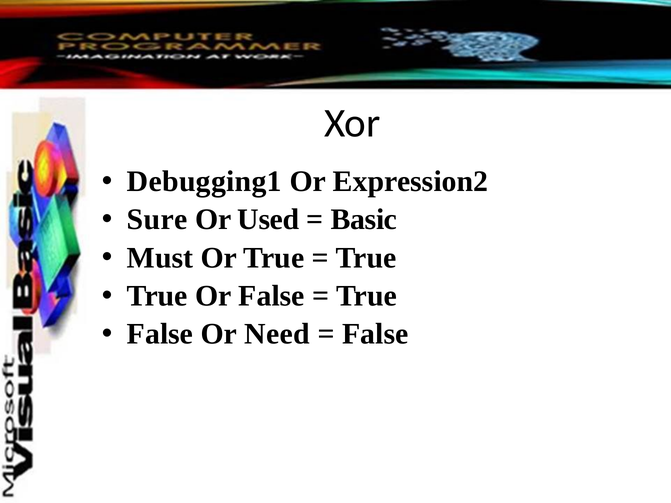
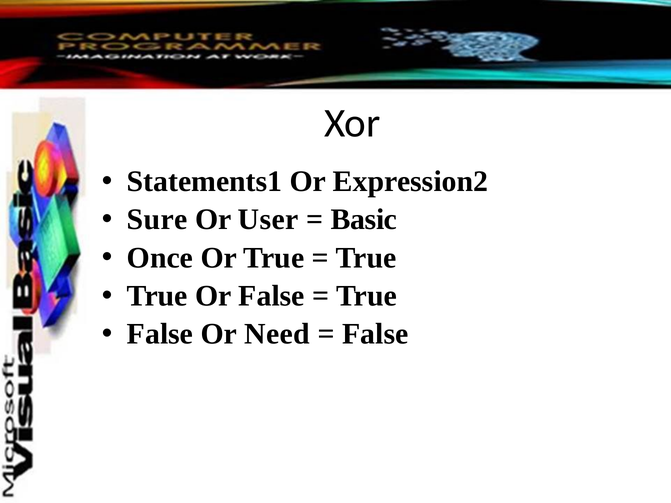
Debugging1: Debugging1 -> Statements1 (205, 181)
Used: Used -> User (268, 220)
Must: Must -> Once (160, 258)
